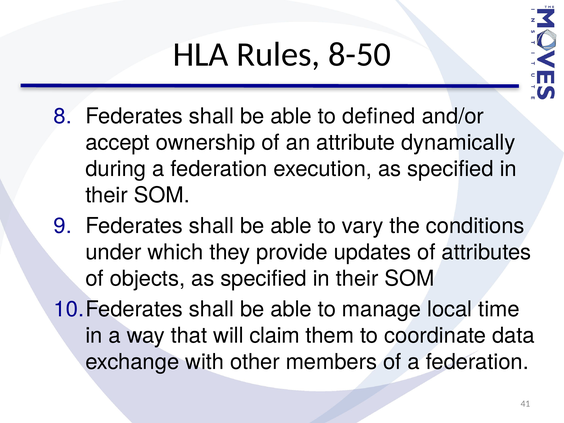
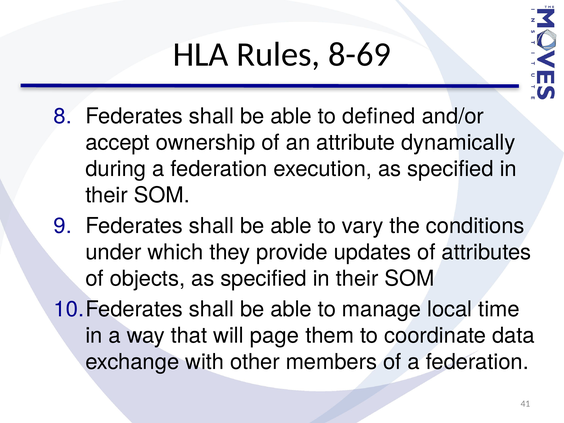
8-50: 8-50 -> 8-69 (359, 55)
claim: claim -> page (274, 336)
